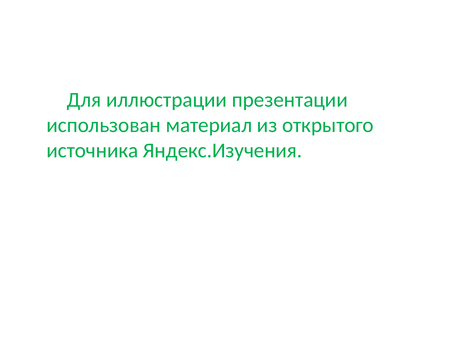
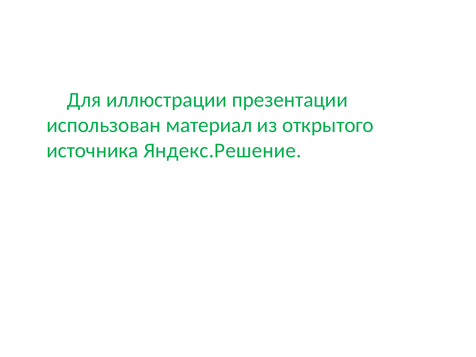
Яндекс.Изучения: Яндекс.Изучения -> Яндекс.Решение (223, 151)
